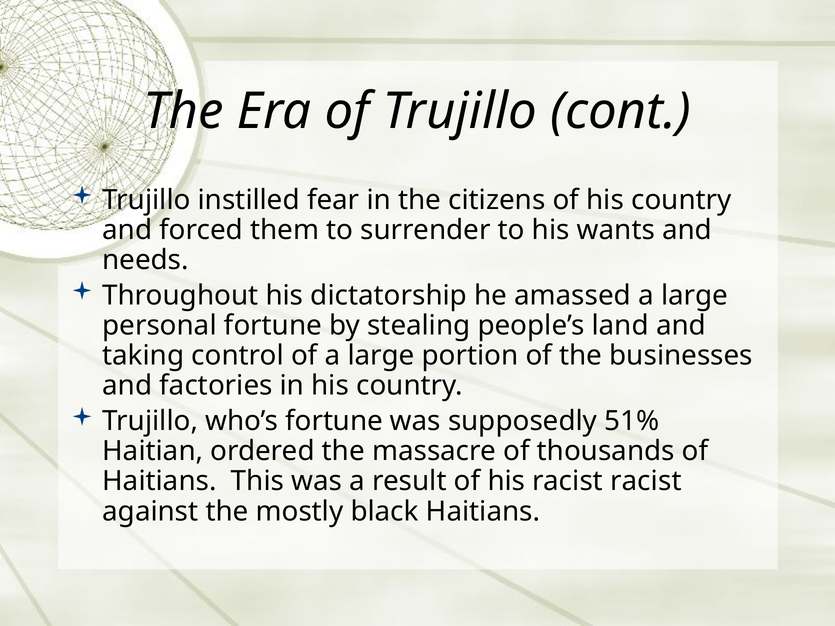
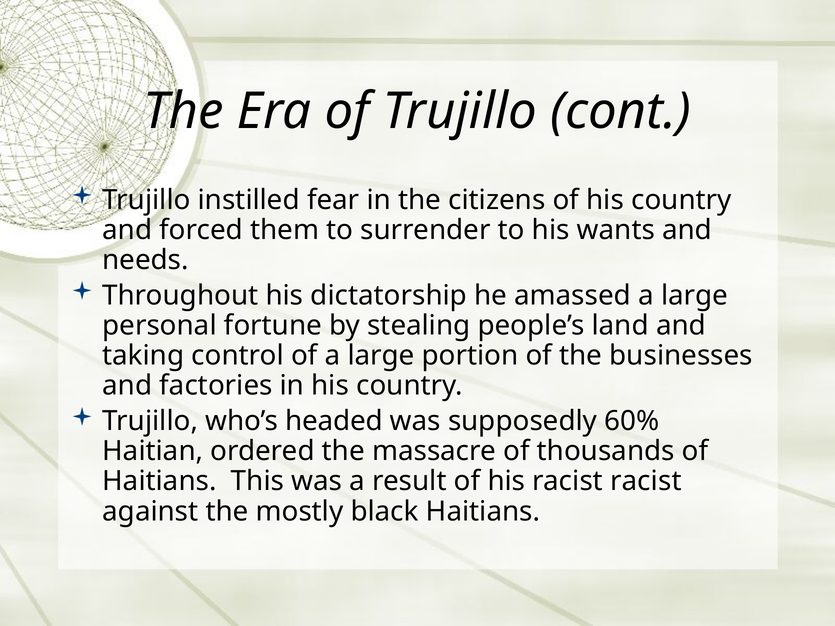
who’s fortune: fortune -> headed (334, 421)
51%: 51% -> 60% (632, 421)
